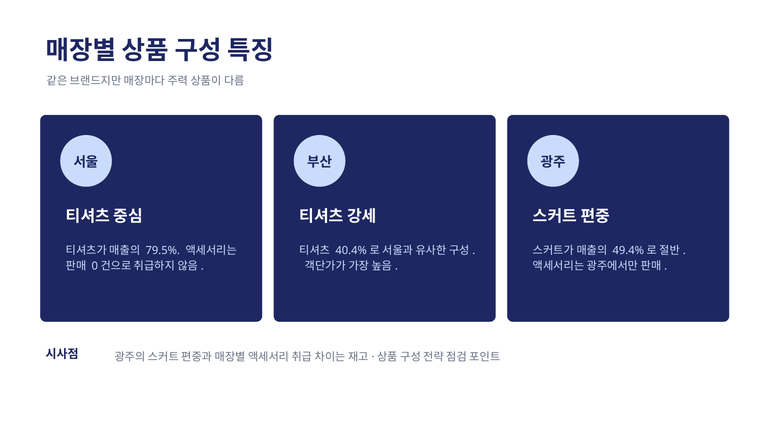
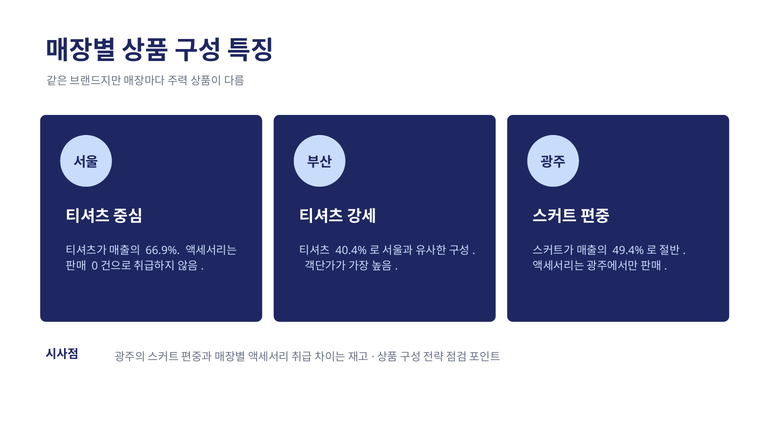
79.5%: 79.5% -> 66.9% (163, 250)
